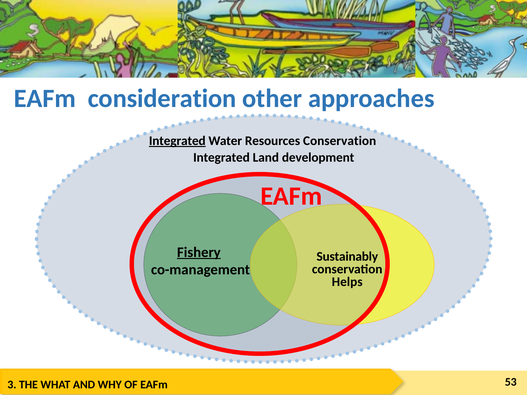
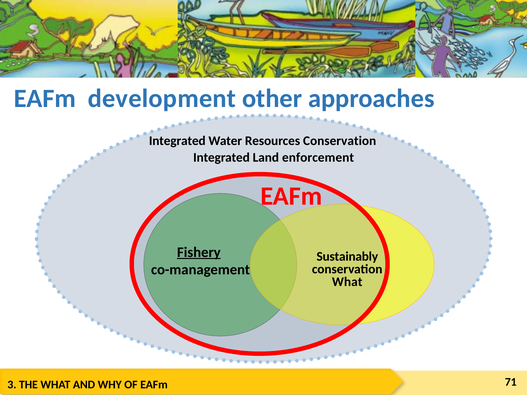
consideration: consideration -> development (162, 99)
Integrated underline: present -> none (177, 141)
development: development -> enforcement (318, 158)
Helps: Helps -> What (347, 282)
53: 53 -> 71 (511, 382)
